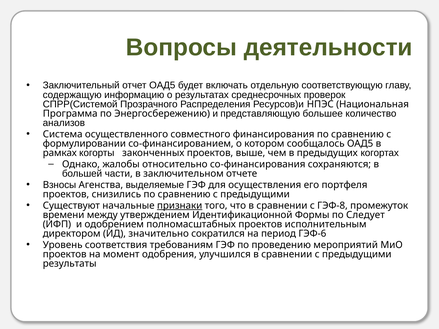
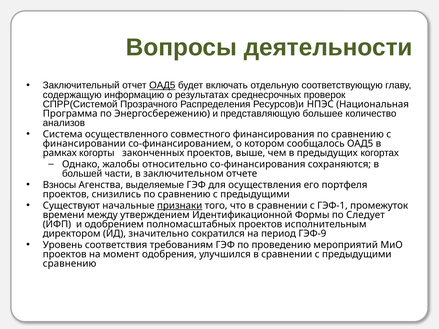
ОАД5 underline: none -> present (162, 85)
формулировании: формулировании -> финансировании (84, 144)
ГЭФ-8: ГЭФ-8 -> ГЭФ-1 (332, 206)
ГЭФ-6: ГЭФ-6 -> ГЭФ-9 (312, 234)
результаты: результаты -> сравнению (70, 264)
